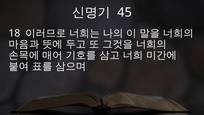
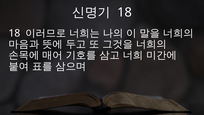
45: 45 -> 18 (125, 12)
